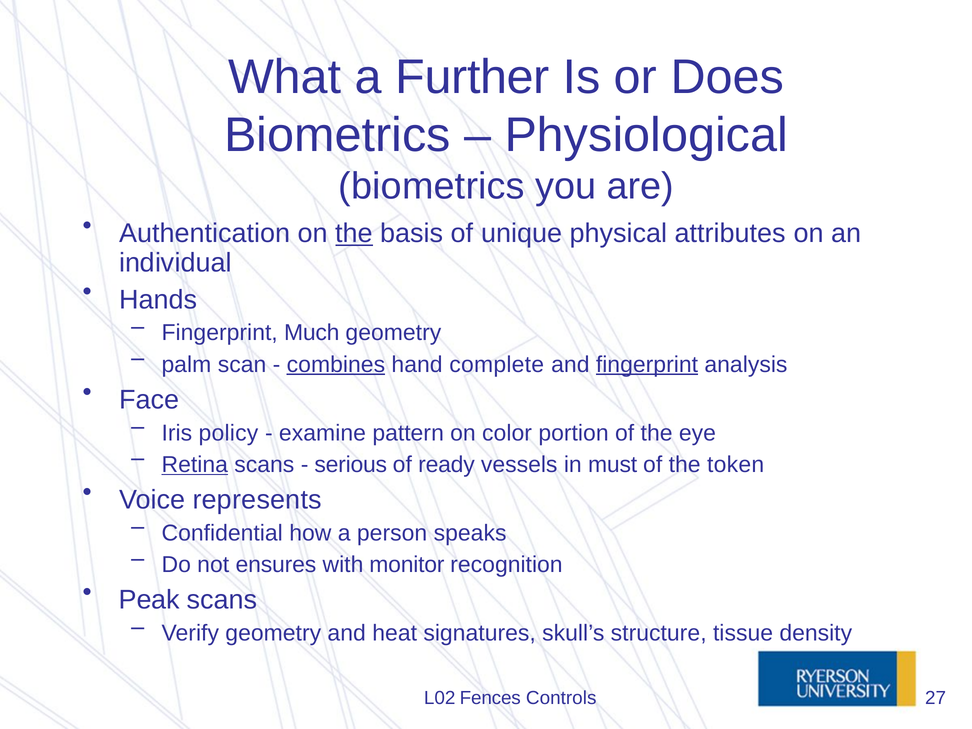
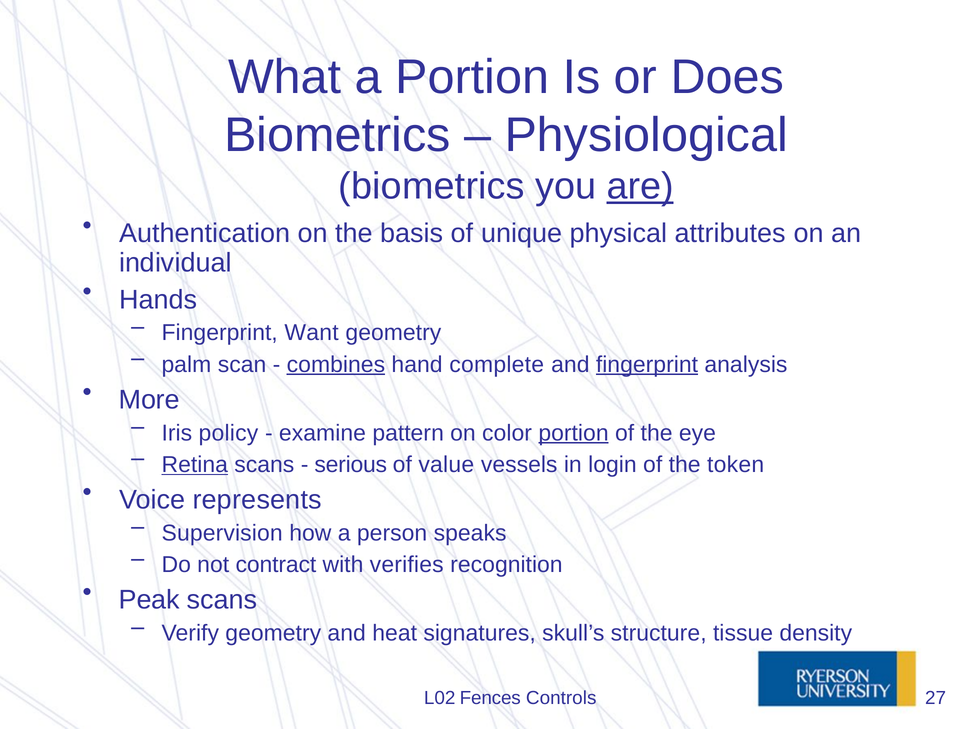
a Further: Further -> Portion (472, 77)
are underline: none -> present (640, 186)
the underline: present -> none (354, 234)
Much: Much -> Want (312, 333)
Face: Face -> More (149, 400)
portion underline: none -> present (574, 433)
ready: ready -> value (446, 465)
must: must -> login (612, 465)
Confidential: Confidential -> Supervision (222, 533)
ensures: ensures -> contract (276, 565)
monitor: monitor -> verifies (407, 565)
